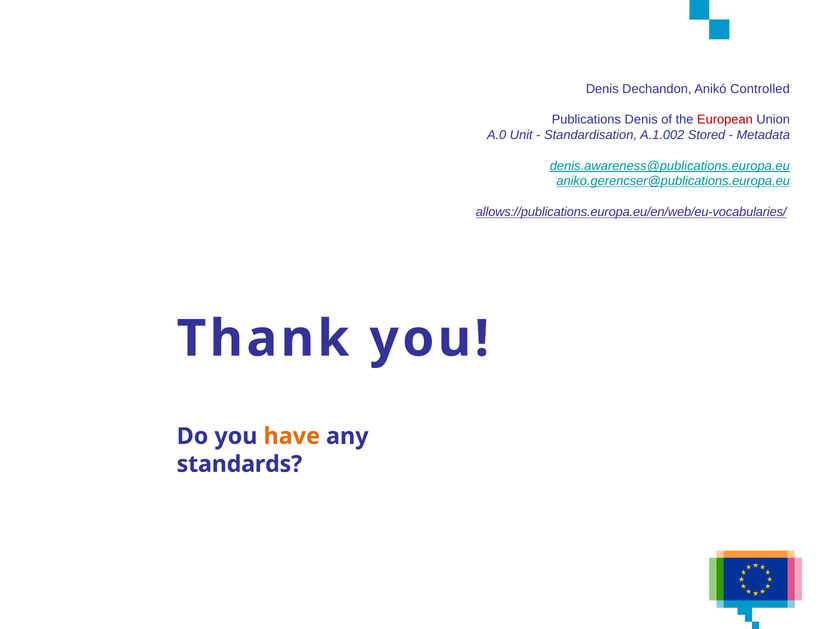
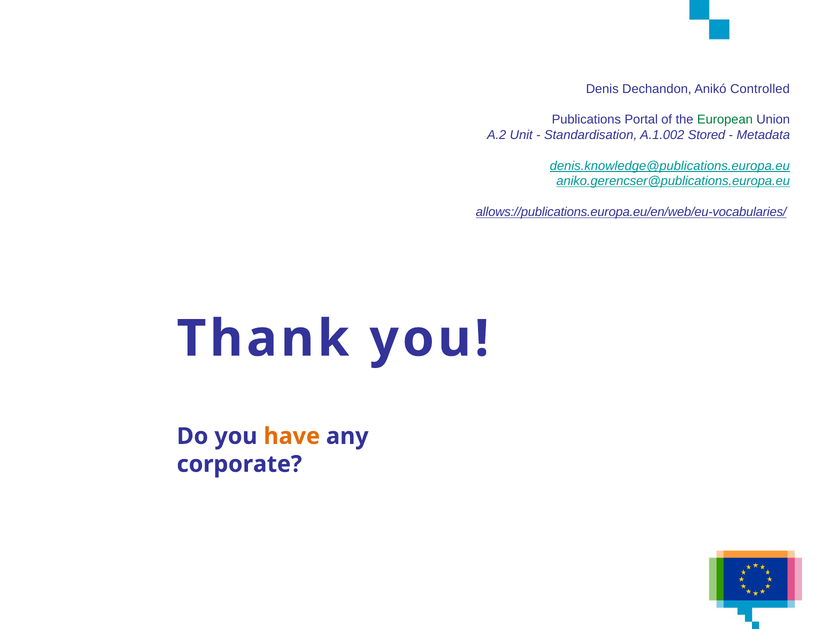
Publications Denis: Denis -> Portal (641, 120)
European colour: red -> green (725, 120)
A.0: A.0 -> A.2 (497, 135)
denis.awareness@publications.europa.eu: denis.awareness@publications.europa.eu -> denis.knowledge@publications.europa.eu (670, 166)
standards: standards -> corporate (239, 464)
